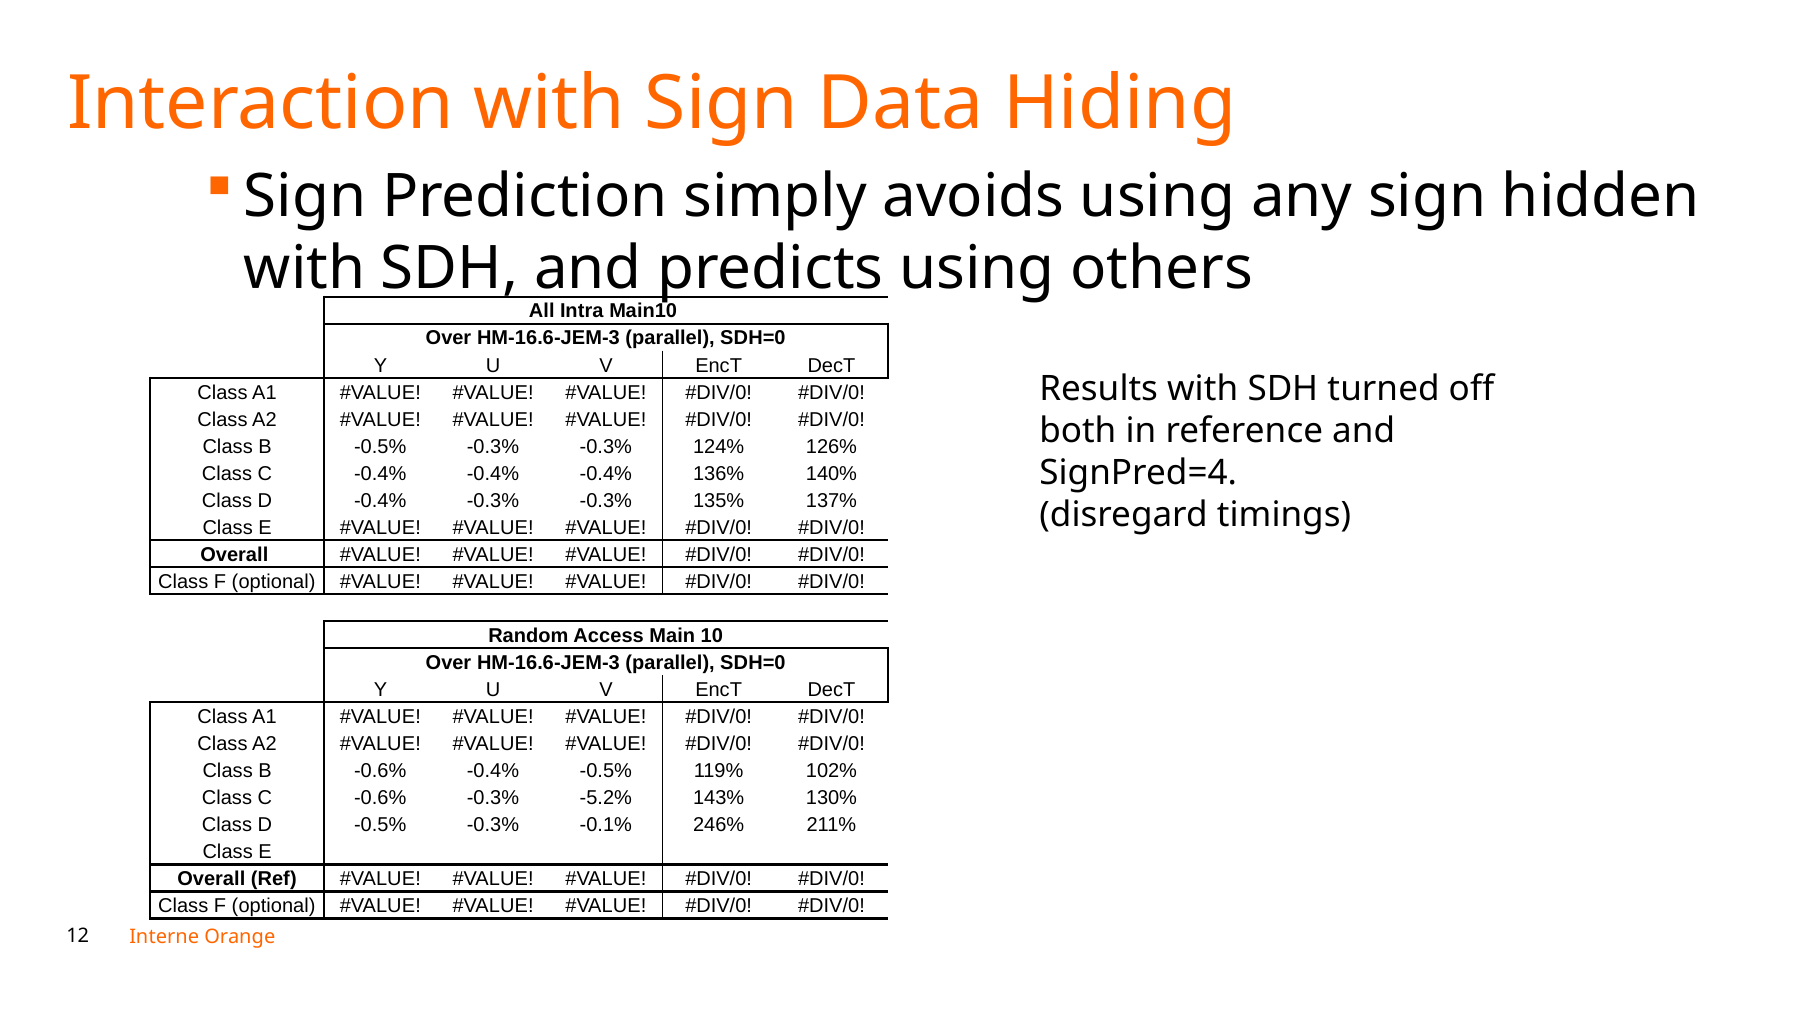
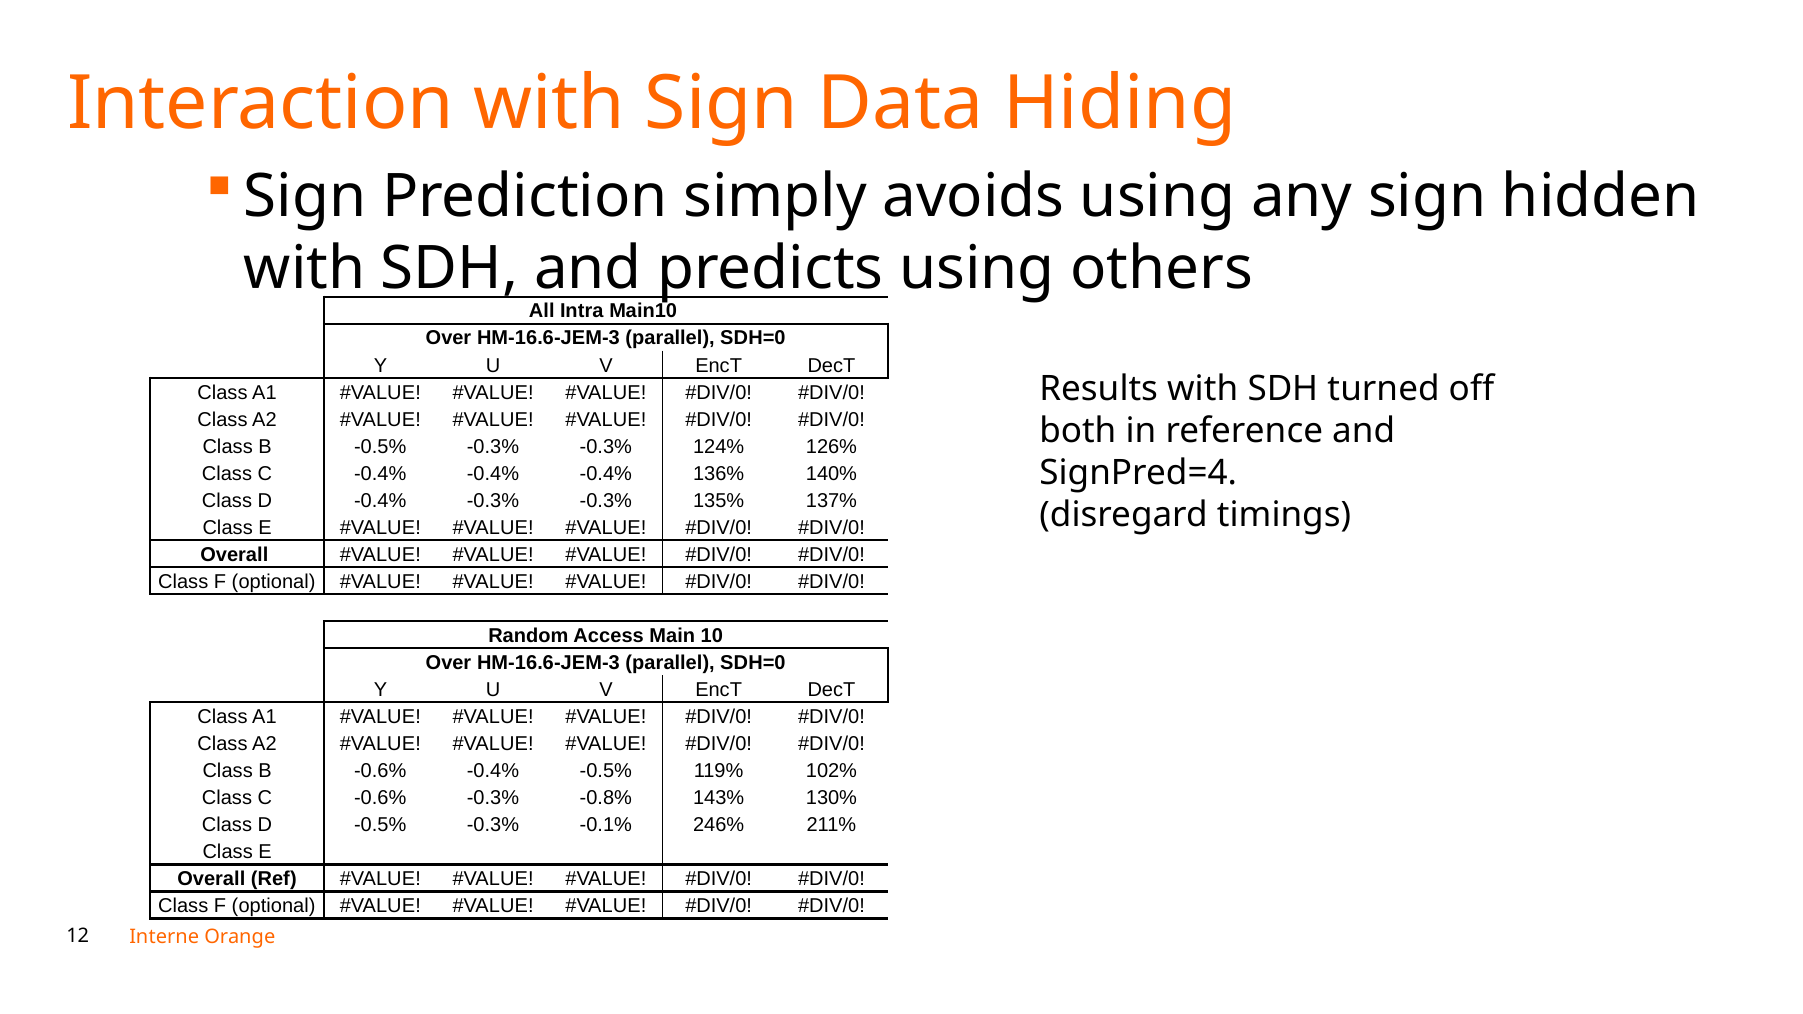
-5.2%: -5.2% -> -0.8% (606, 798)
